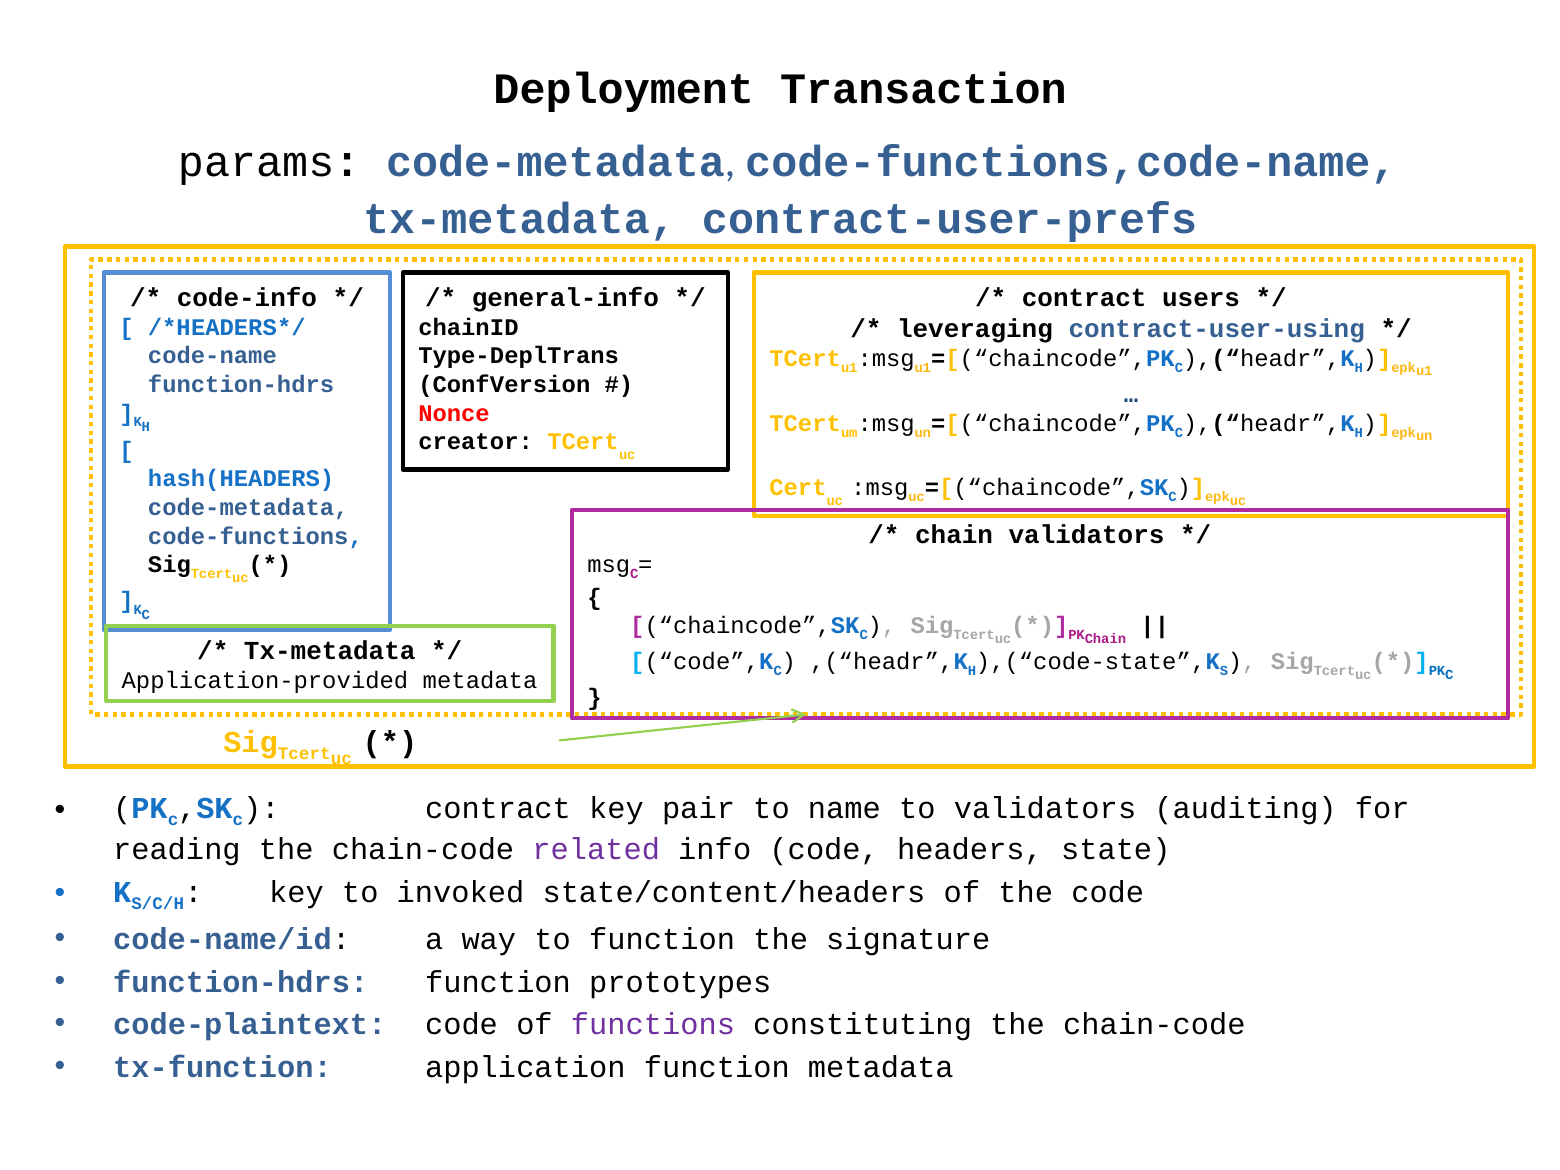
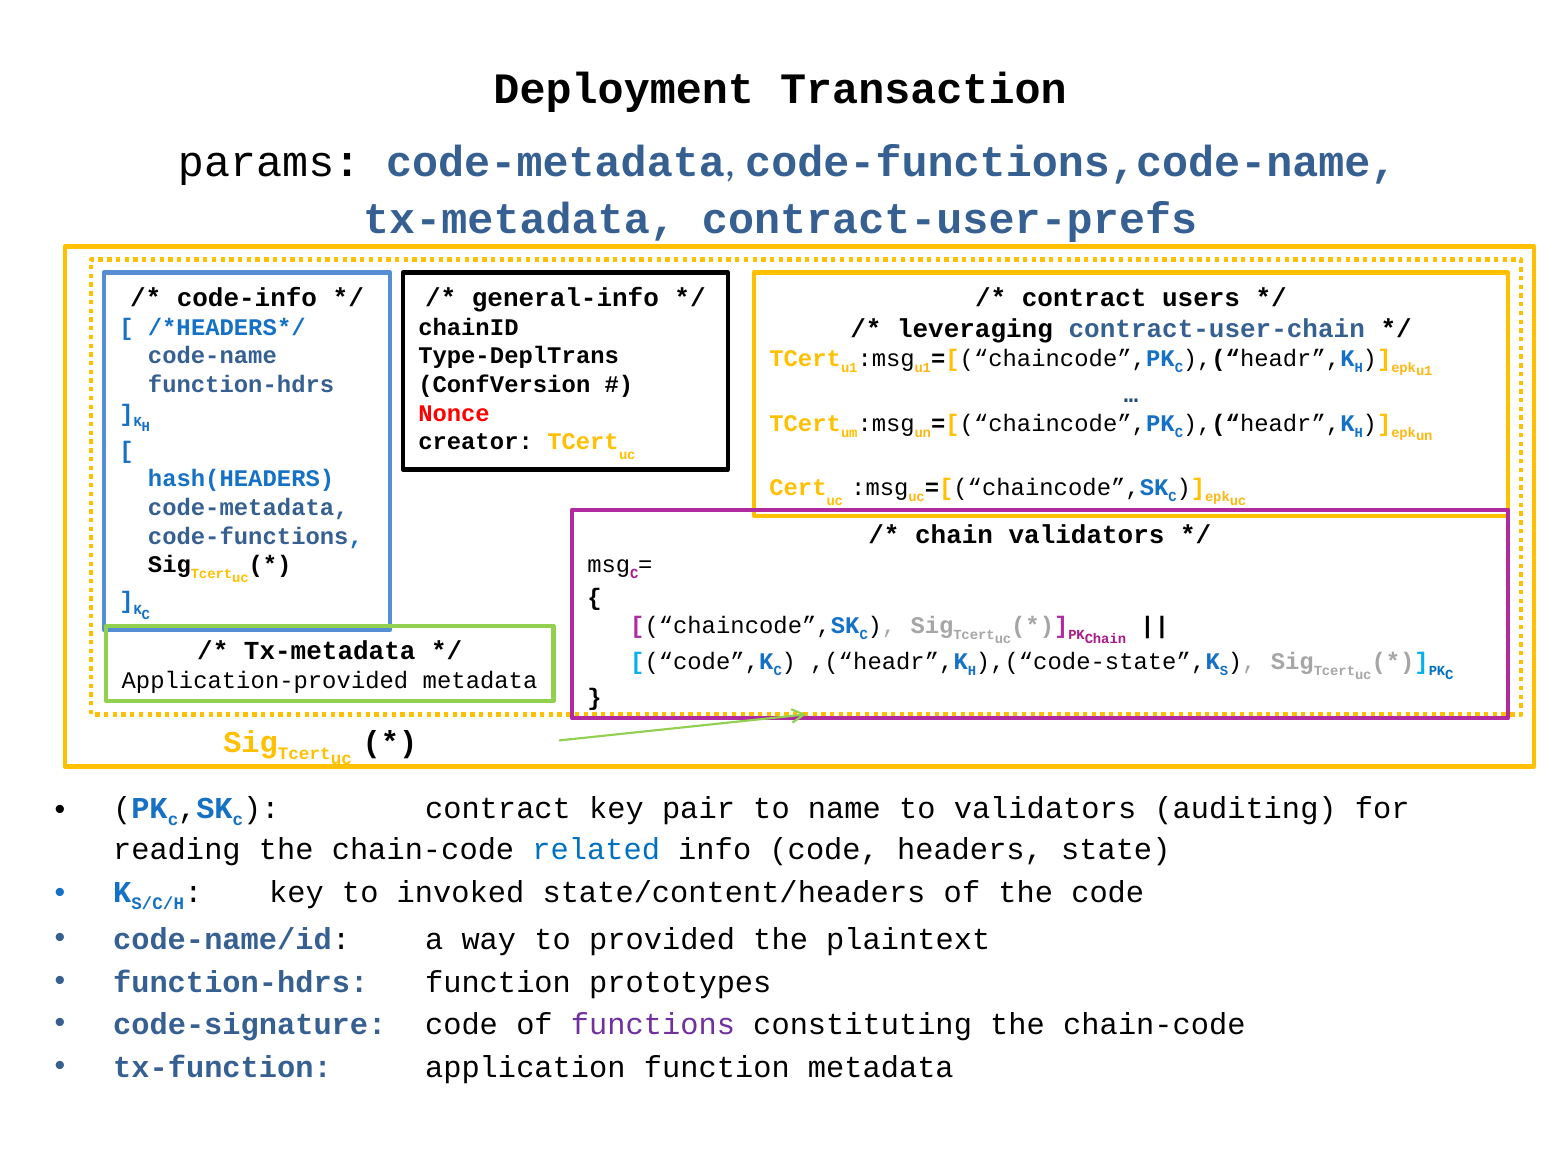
contract-user-using: contract-user-using -> contract-user-chain (1217, 329)
related colour: purple -> blue (596, 850)
to function: function -> provided (662, 939)
signature: signature -> plaintext (908, 939)
code-plaintext: code-plaintext -> code-signature (250, 1025)
